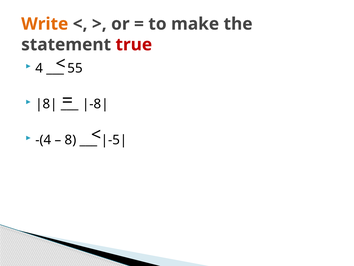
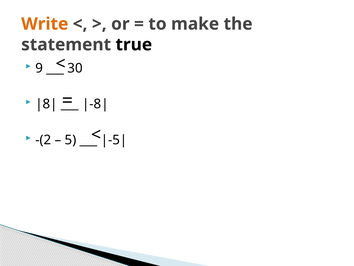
true colour: red -> black (134, 45)
4: 4 -> 9 (39, 68)
55: 55 -> 30 (75, 68)
-(4: -(4 -> -(2 (43, 140)
8: 8 -> 5 (70, 140)
